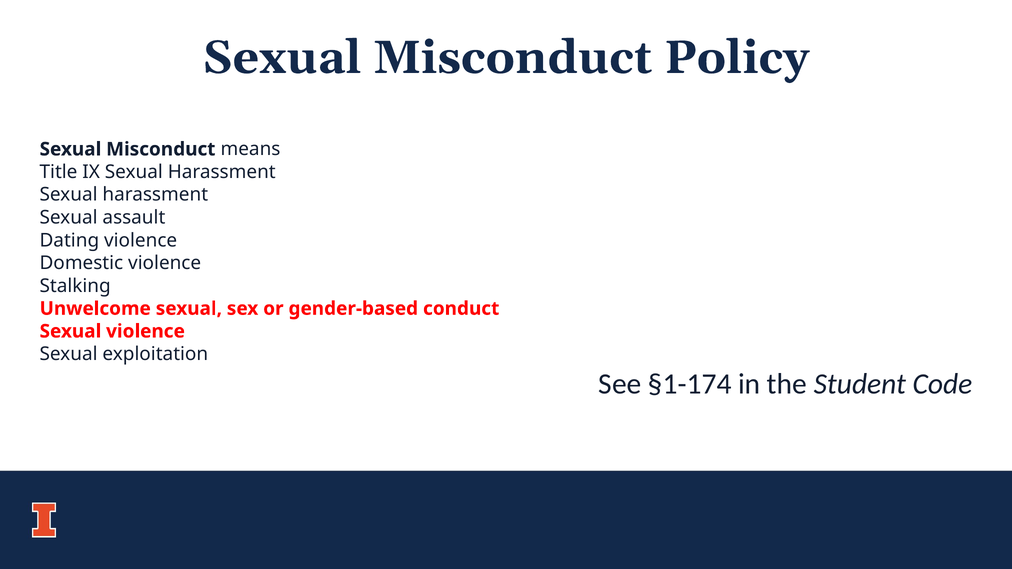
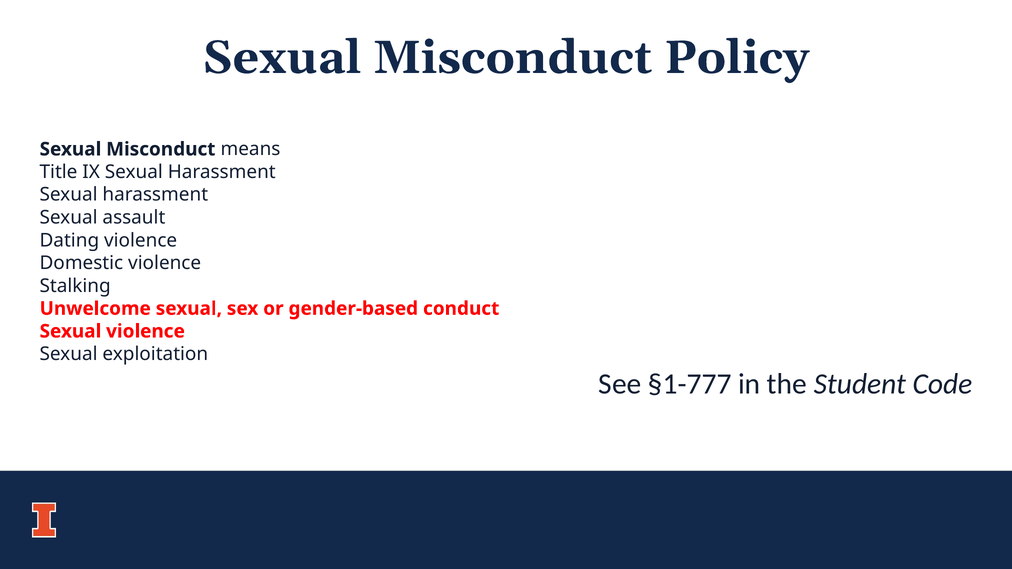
§1-174: §1-174 -> §1-777 (690, 384)
